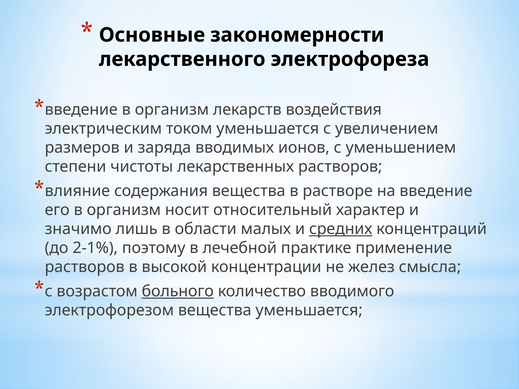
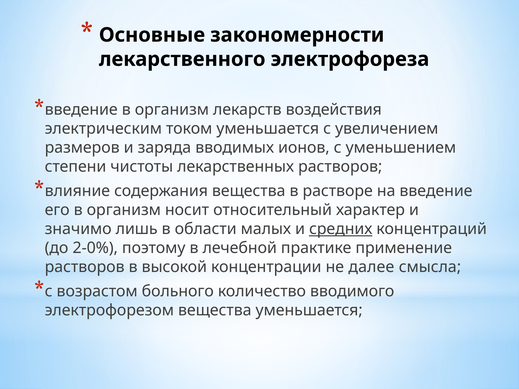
2-1%: 2-1% -> 2-0% (95, 248)
желез: желез -> далее (371, 267)
больного underline: present -> none (178, 291)
